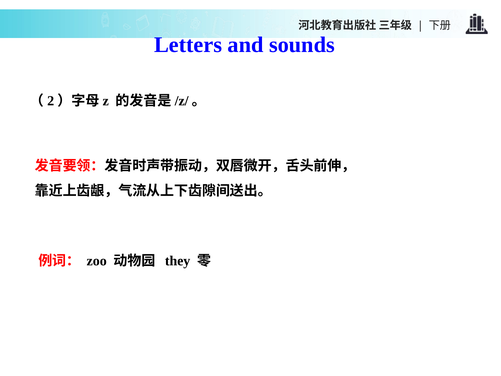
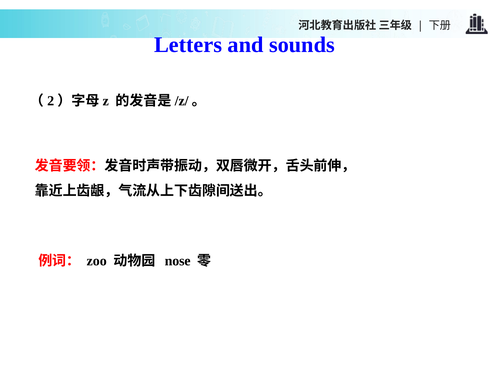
they: they -> nose (178, 261)
